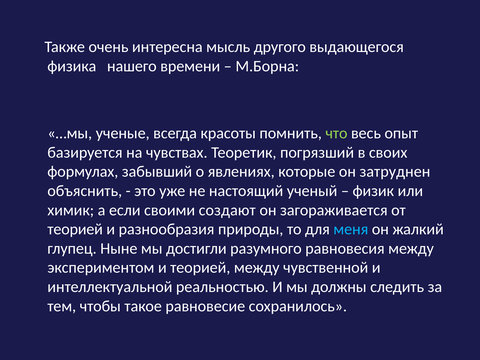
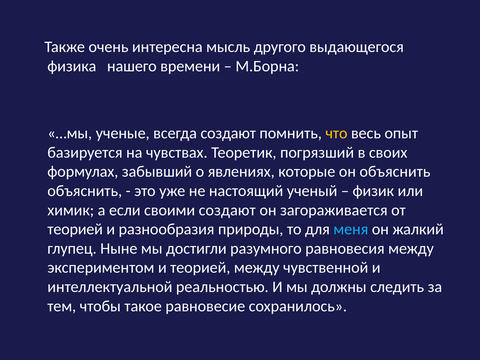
всегда красоты: красоты -> создают (228, 133)
что colour: light green -> yellow (336, 133)
он затруднен: затруднен -> объяснить (395, 172)
